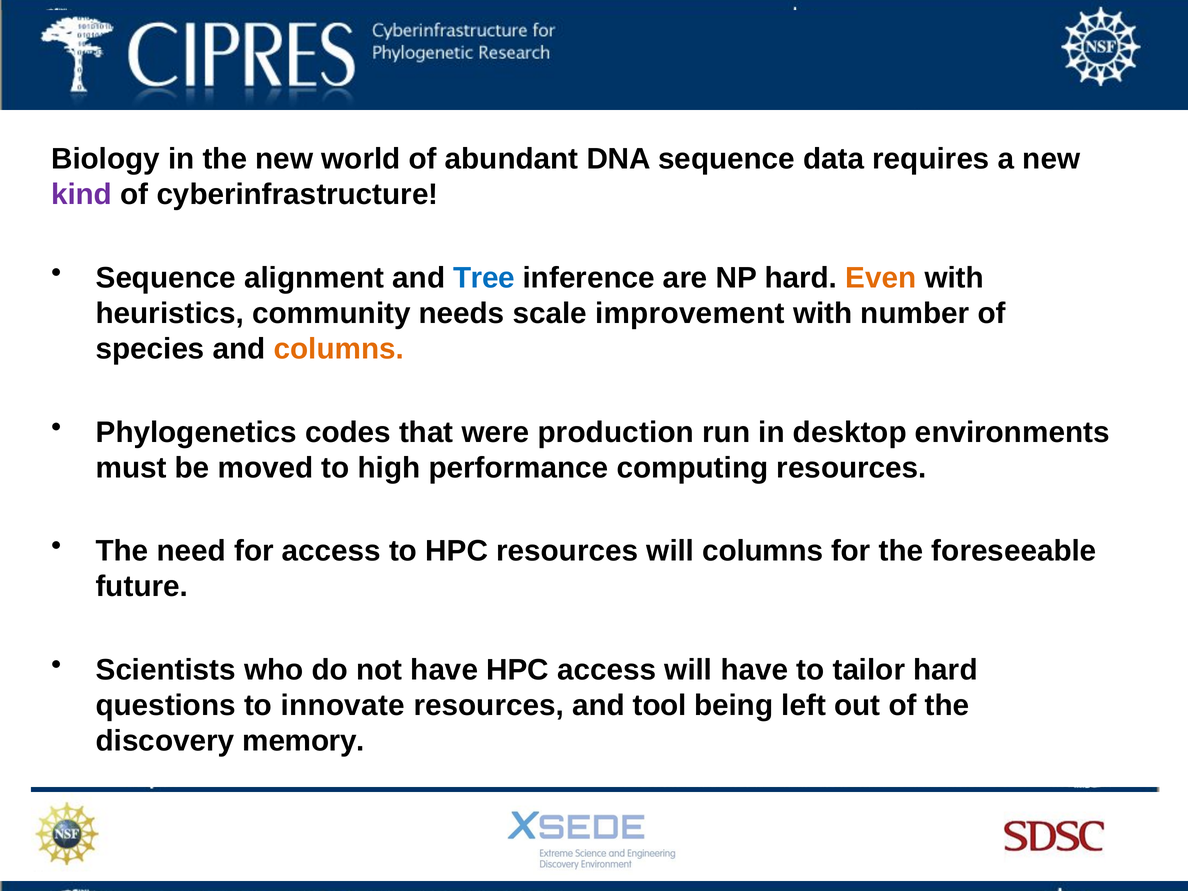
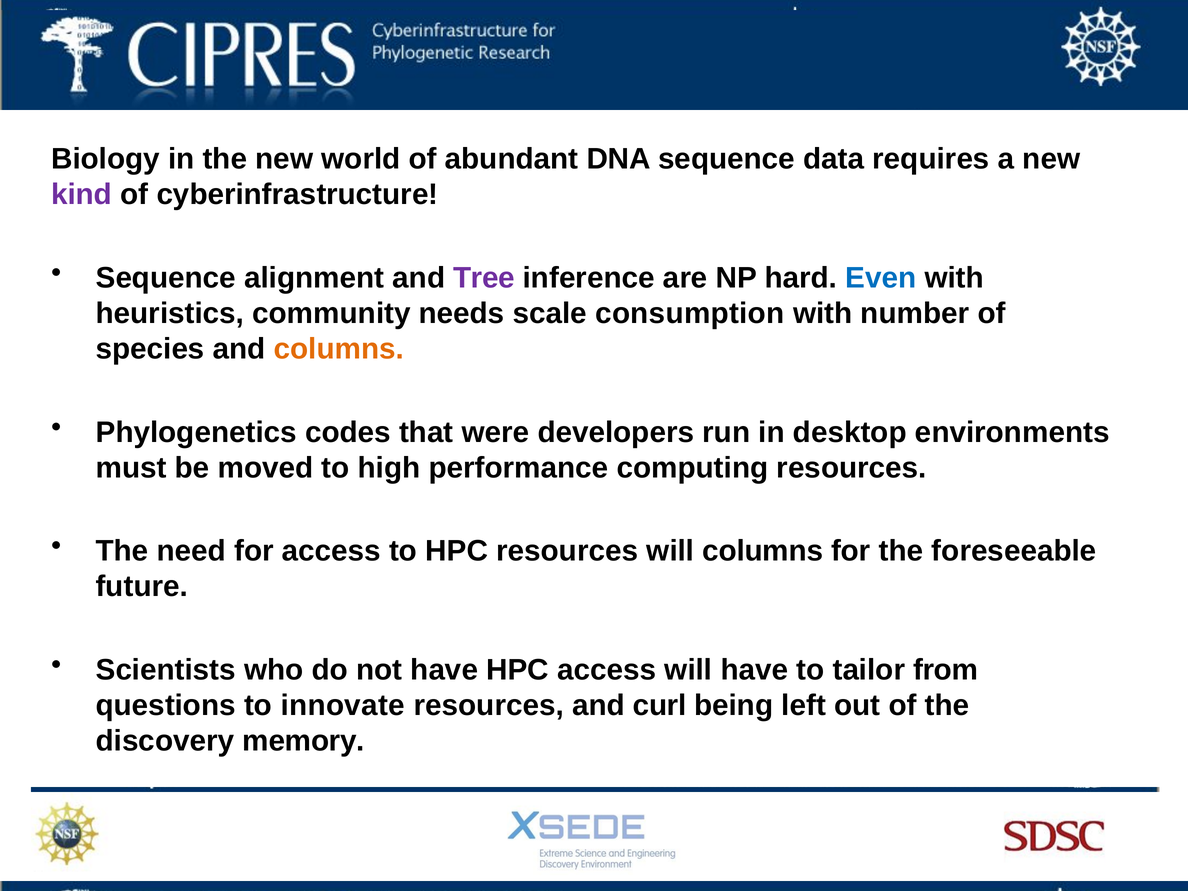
Tree colour: blue -> purple (484, 278)
Even colour: orange -> blue (881, 278)
improvement: improvement -> consumption (690, 313)
production: production -> developers (616, 432)
tailor hard: hard -> from (946, 670)
tool: tool -> curl (660, 705)
